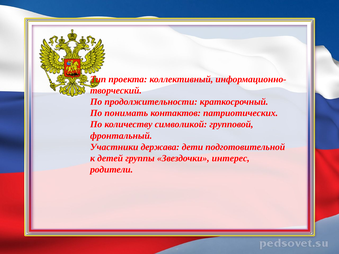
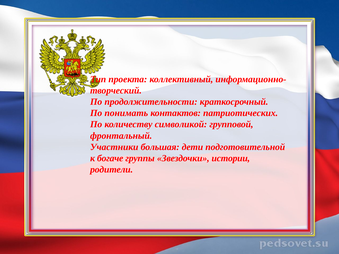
держава: держава -> большая (160, 147)
детей: детей -> богаче (110, 158)
интерес: интерес -> истории (231, 158)
